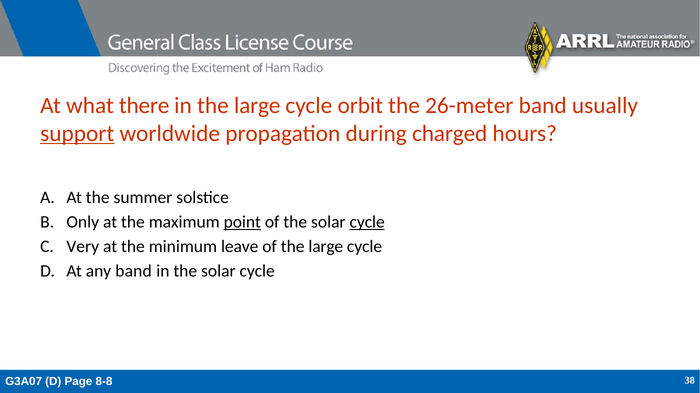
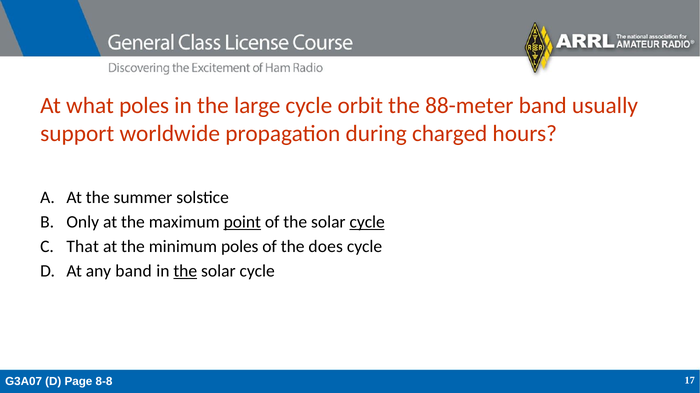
what there: there -> poles (144, 106)
26-meter: 26-meter -> 88-meter (469, 106)
support underline: present -> none (77, 134)
Very: Very -> That (83, 247)
minimum leave: leave -> poles (240, 247)
of the large: large -> does (326, 247)
the underline: none -> present (185, 272)
38: 38 -> 17 (690, 381)
